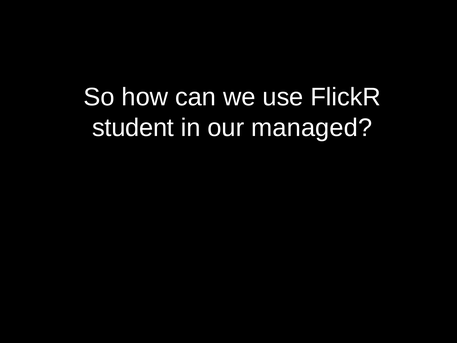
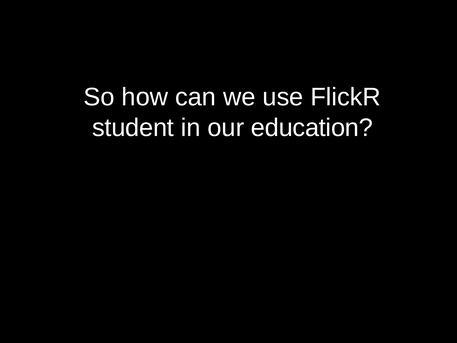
managed: managed -> education (312, 128)
